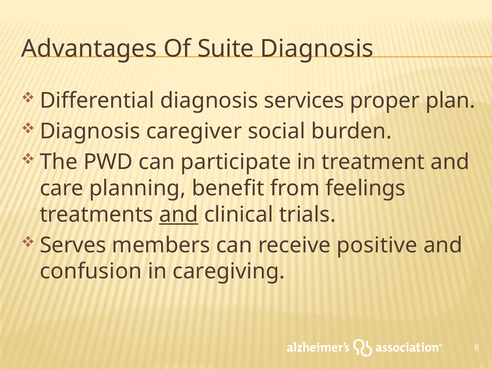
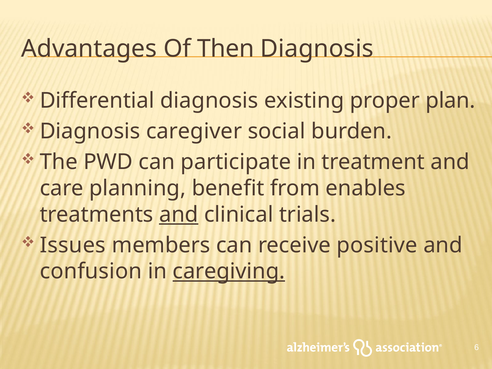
Suite: Suite -> Then (226, 49)
services: services -> existing (304, 101)
feelings: feelings -> enables (366, 188)
Serves: Serves -> Issues (73, 245)
caregiving underline: none -> present (229, 271)
